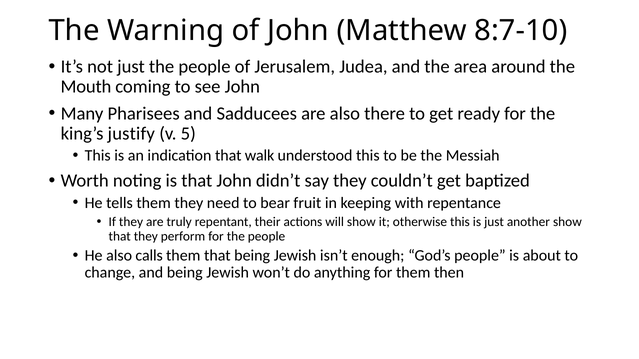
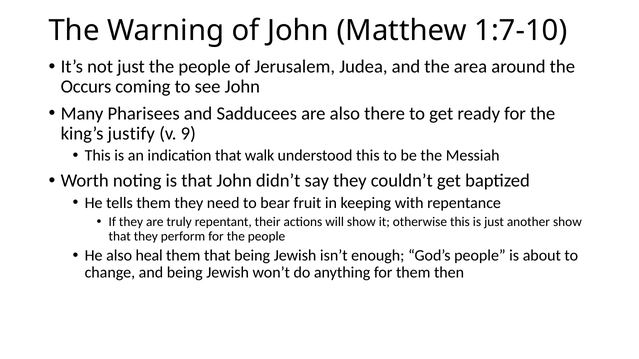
8:7-10: 8:7-10 -> 1:7-10 (521, 31)
Mouth: Mouth -> Occurs (86, 87)
5: 5 -> 9 (188, 134)
calls: calls -> heal (149, 256)
